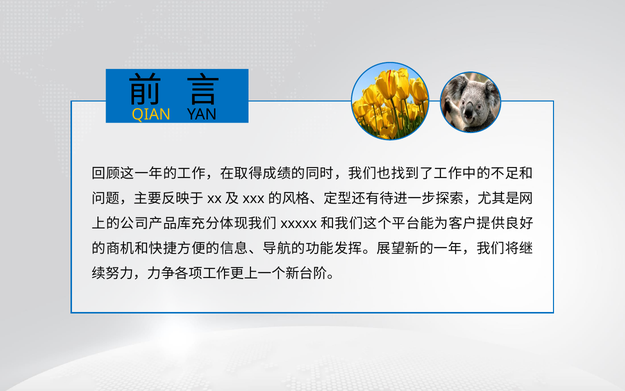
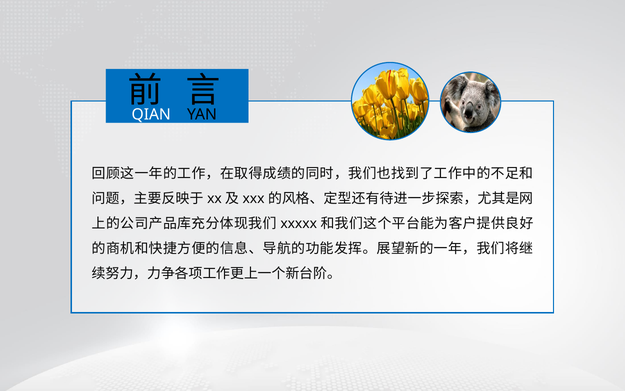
QIAN colour: yellow -> white (151, 115)
